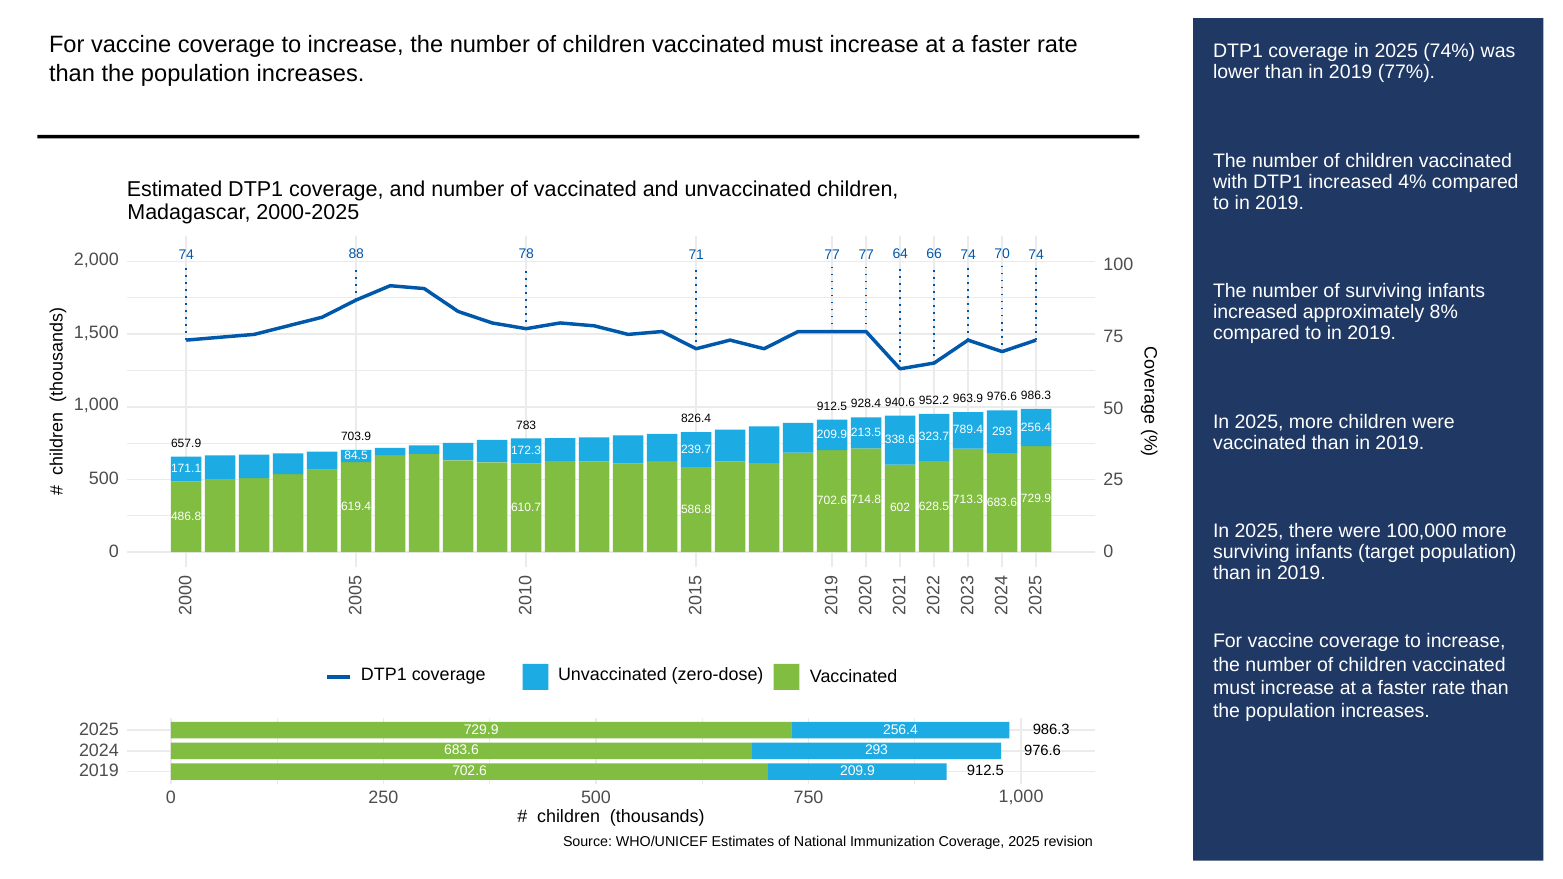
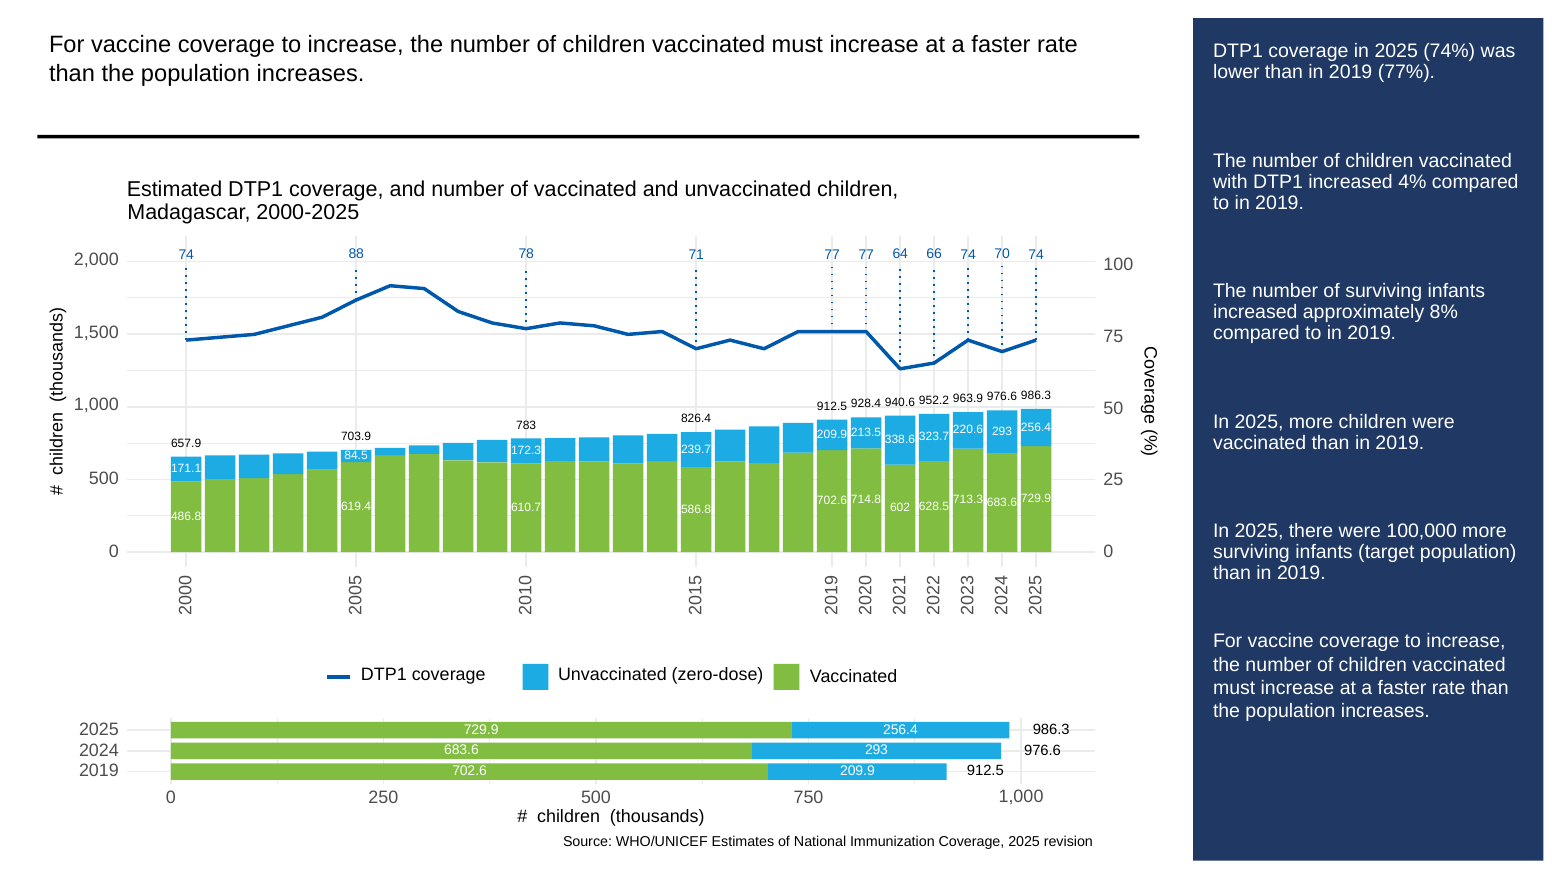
789.4: 789.4 -> 220.6 (968, 430)
